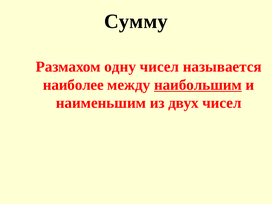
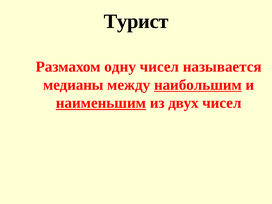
Сумму: Сумму -> Турист (136, 21)
наиболее: наиболее -> медианы (73, 85)
наименьшим underline: none -> present (101, 103)
